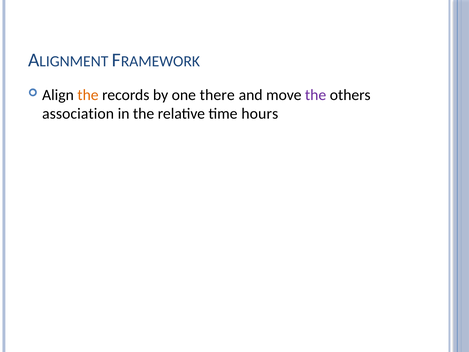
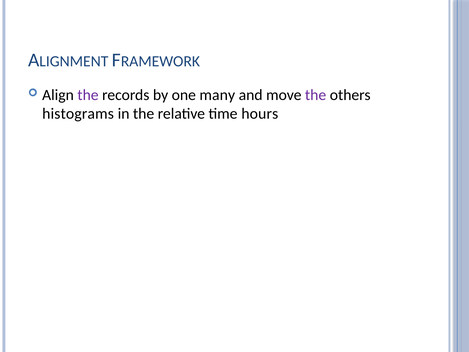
the colour: orange -> purple (88, 95)
there: there -> many (217, 95)
association: association -> histograms (78, 114)
